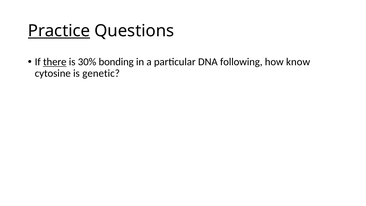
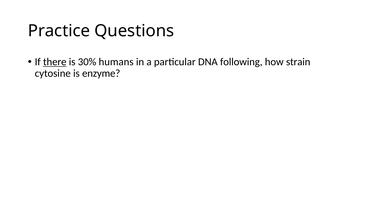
Practice underline: present -> none (59, 31)
bonding: bonding -> humans (116, 62)
know: know -> strain (298, 62)
genetic: genetic -> enzyme (101, 73)
